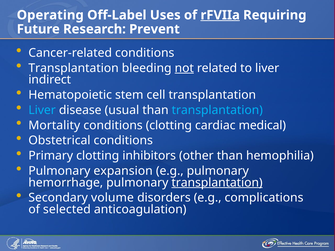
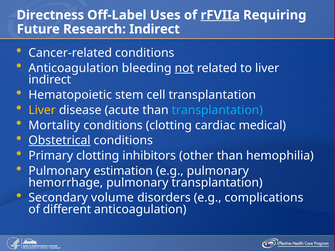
Operating: Operating -> Directness (50, 15)
Research Prevent: Prevent -> Indirect (155, 29)
Transplantation: Transplantation -> Anticoagulation (74, 68)
Liver colour: light blue -> yellow (42, 110)
usual: usual -> acute (122, 110)
Obstetrical underline: none -> present (59, 141)
expansion: expansion -> estimation (123, 171)
transplantation underline: present -> none (217, 183)
selected: selected -> different (67, 210)
